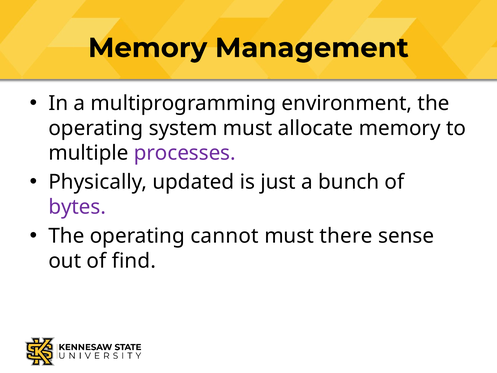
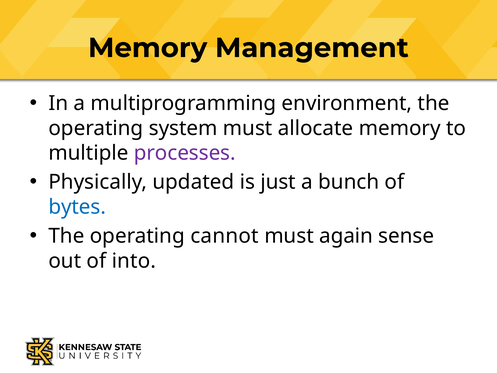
bytes colour: purple -> blue (77, 207)
there: there -> again (346, 236)
find: find -> into (134, 261)
